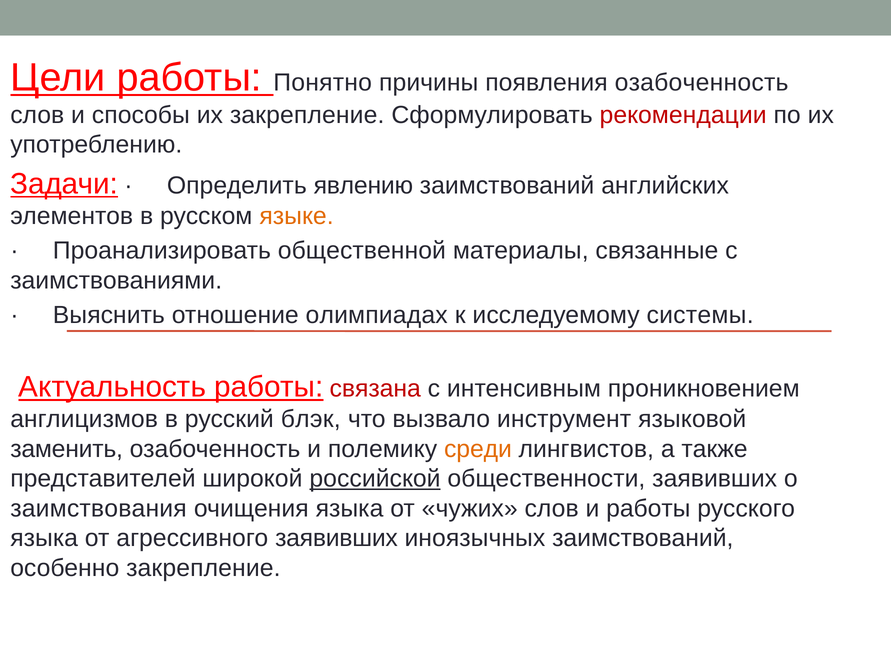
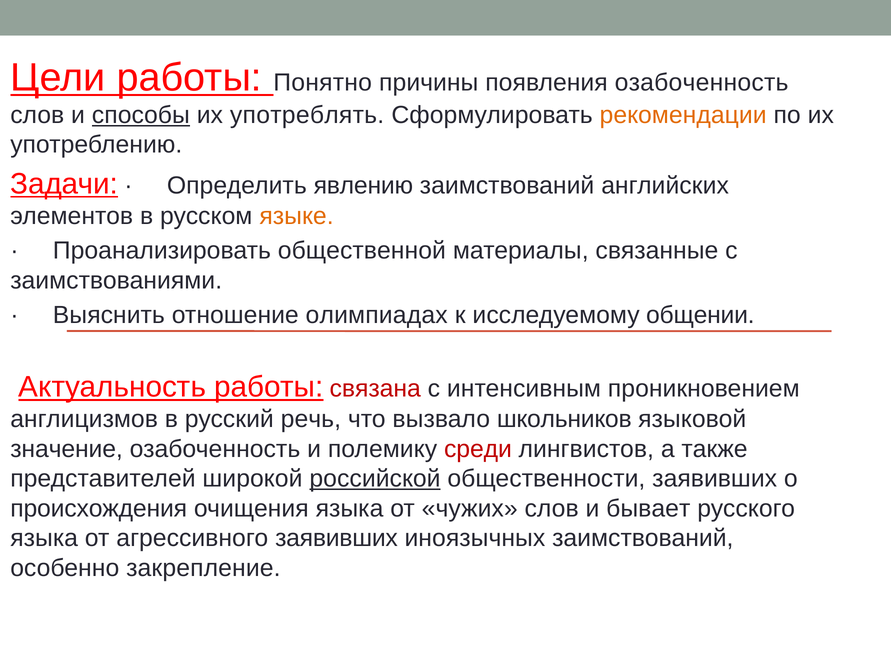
способы underline: none -> present (141, 115)
их закрепление: закрепление -> употреблять (307, 115)
рекомендации colour: red -> orange (683, 115)
системы: системы -> общении (700, 315)
блэк: блэк -> речь (311, 419)
инструмент: инструмент -> школьников (564, 419)
заменить: заменить -> значение (67, 449)
среди colour: orange -> red (478, 449)
заимствования: заимствования -> происхождения (99, 509)
и работы: работы -> бывает (648, 509)
